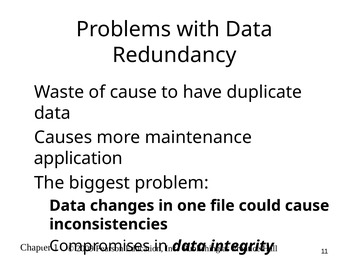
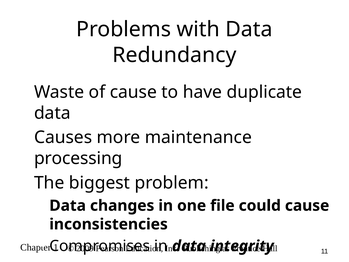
application: application -> processing (78, 158)
